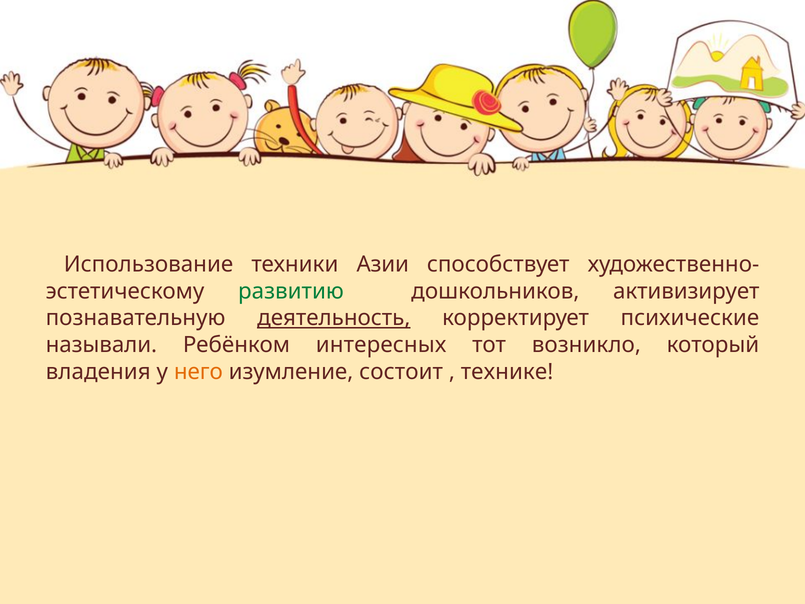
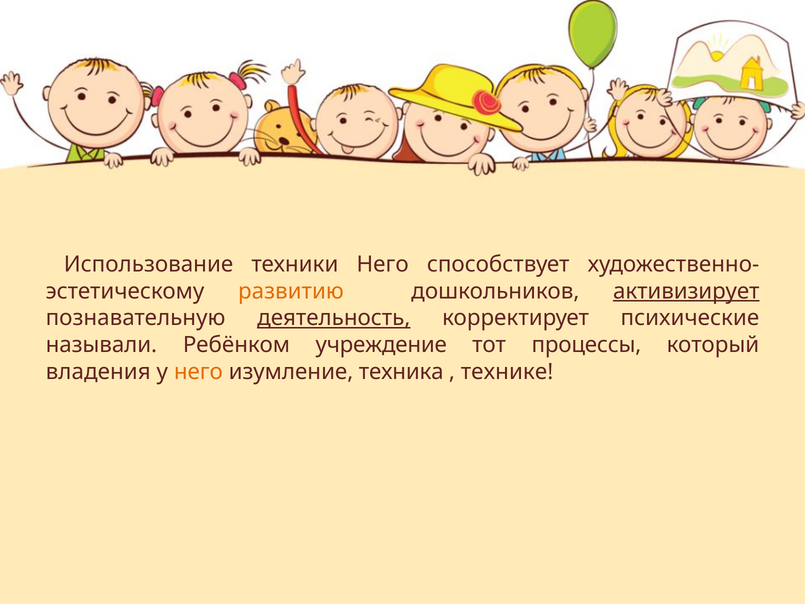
техники Азии: Азии -> Него (383, 264)
развитию colour: green -> orange (291, 291)
активизирует underline: none -> present (686, 291)
интересных: интересных -> учреждение (381, 345)
возникло: возникло -> процессы (586, 345)
состоит: состоит -> техника (401, 372)
